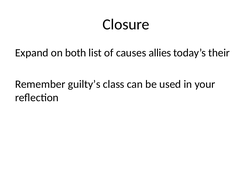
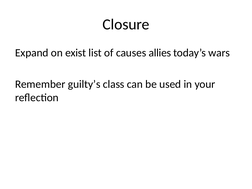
both: both -> exist (76, 53)
their: their -> wars (219, 53)
